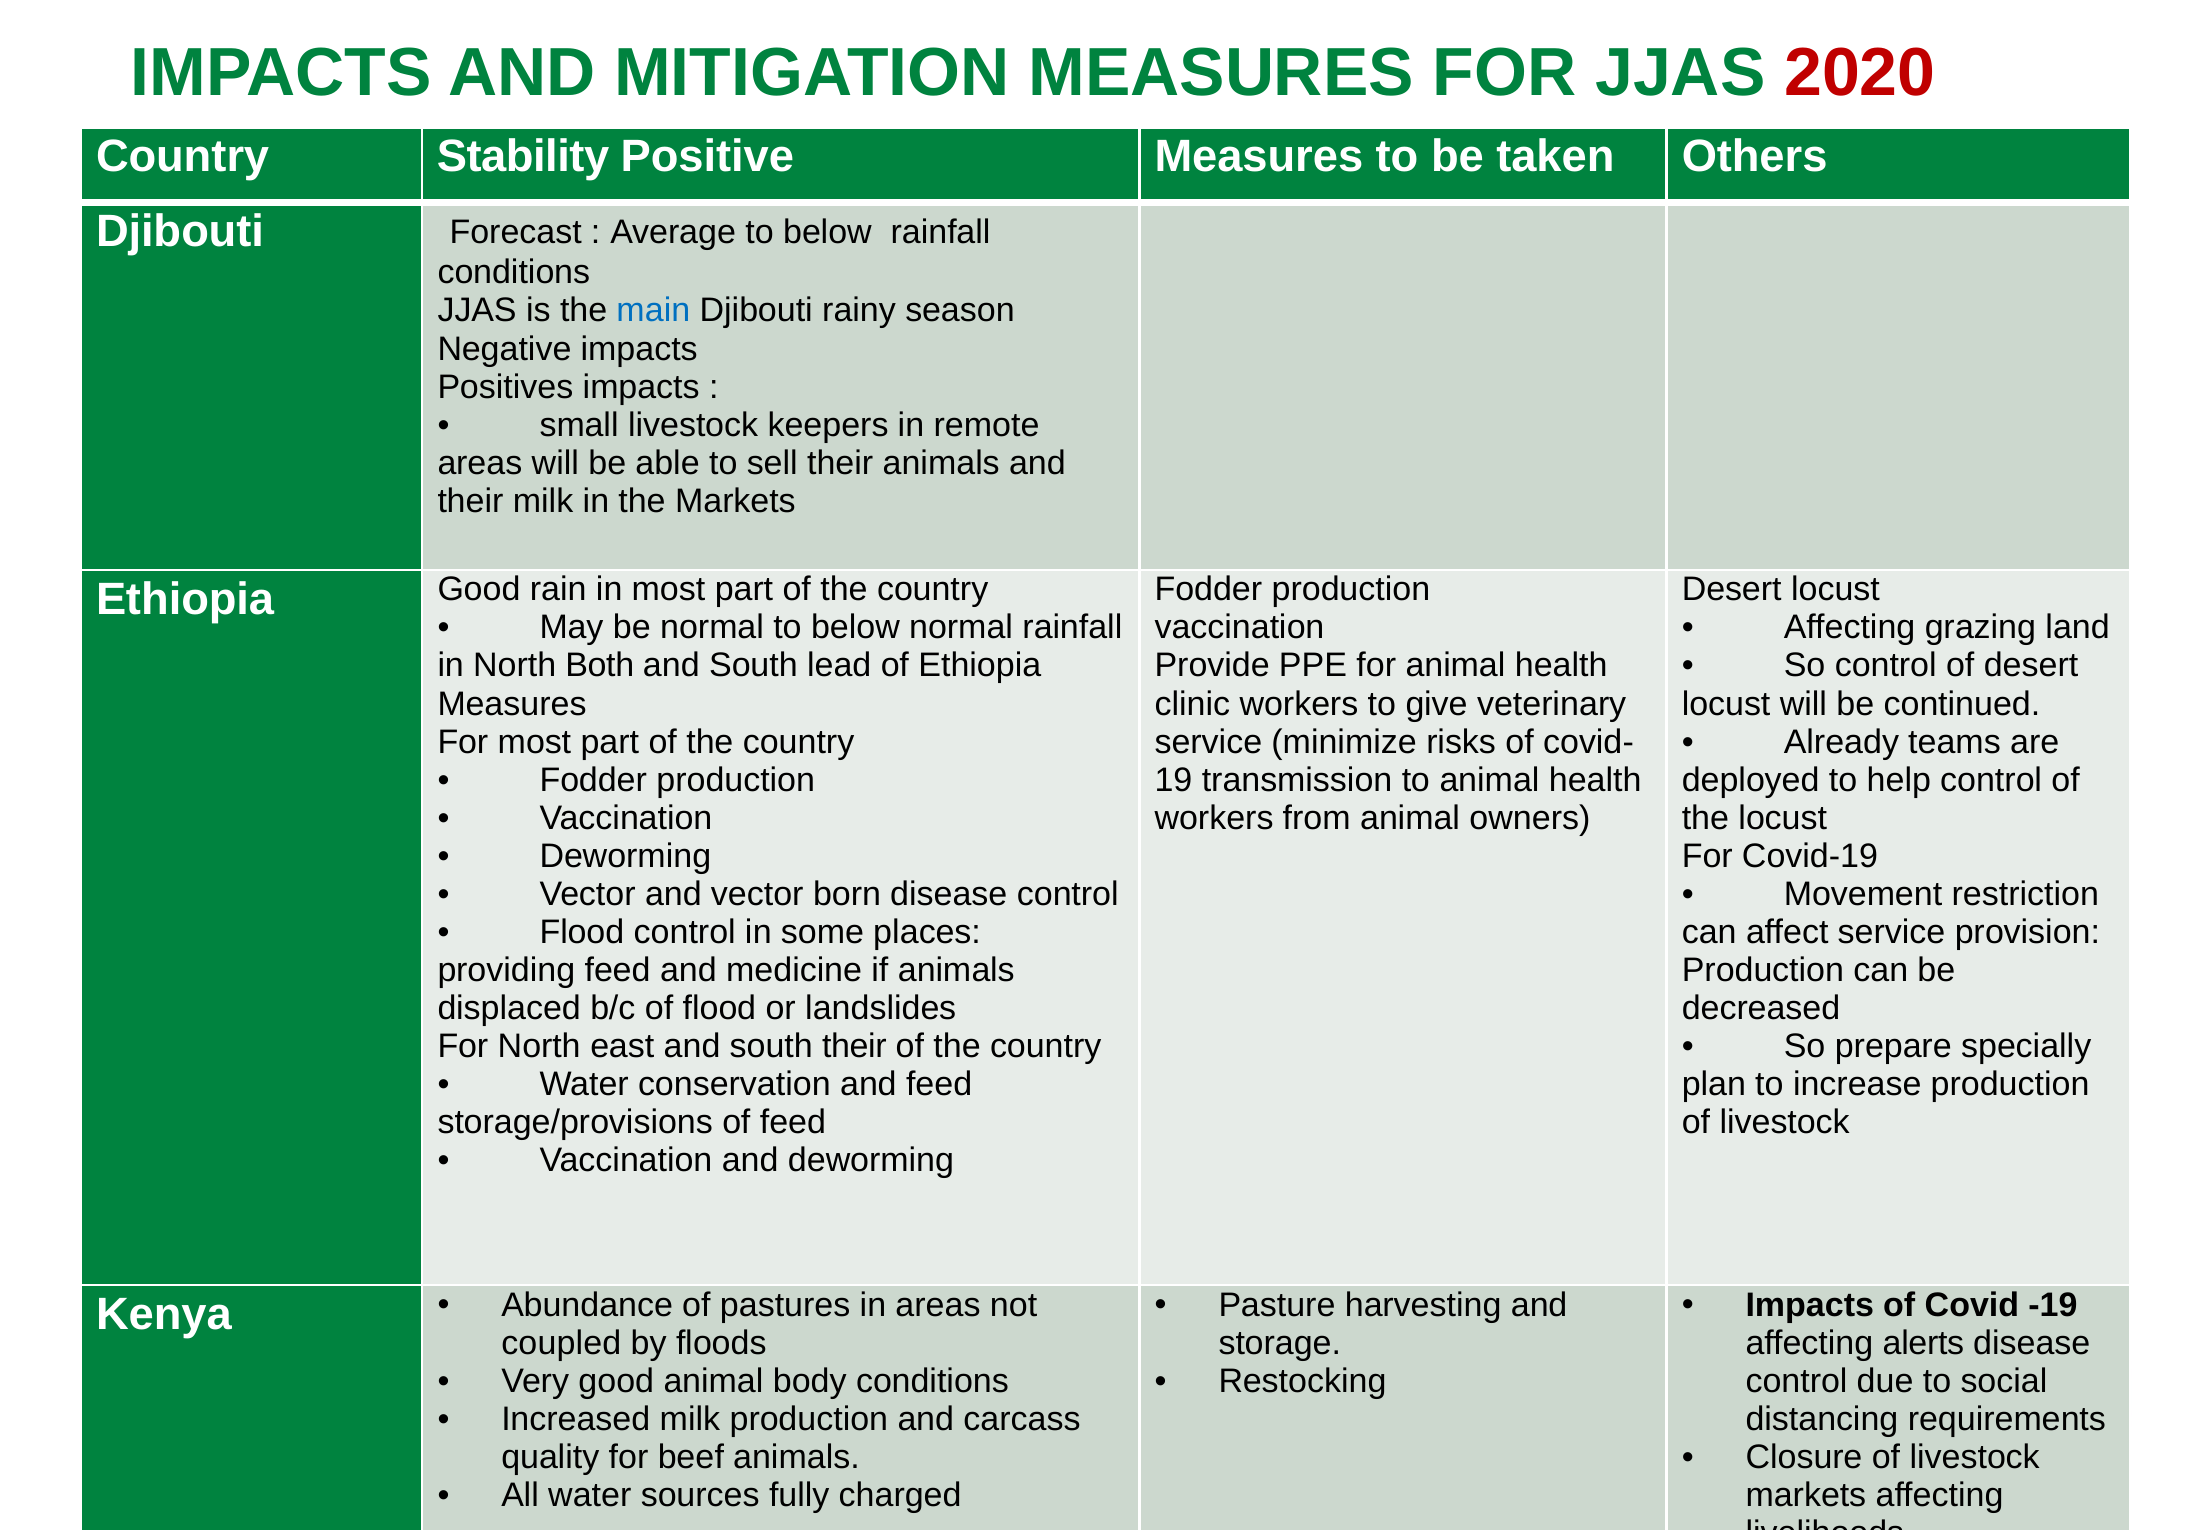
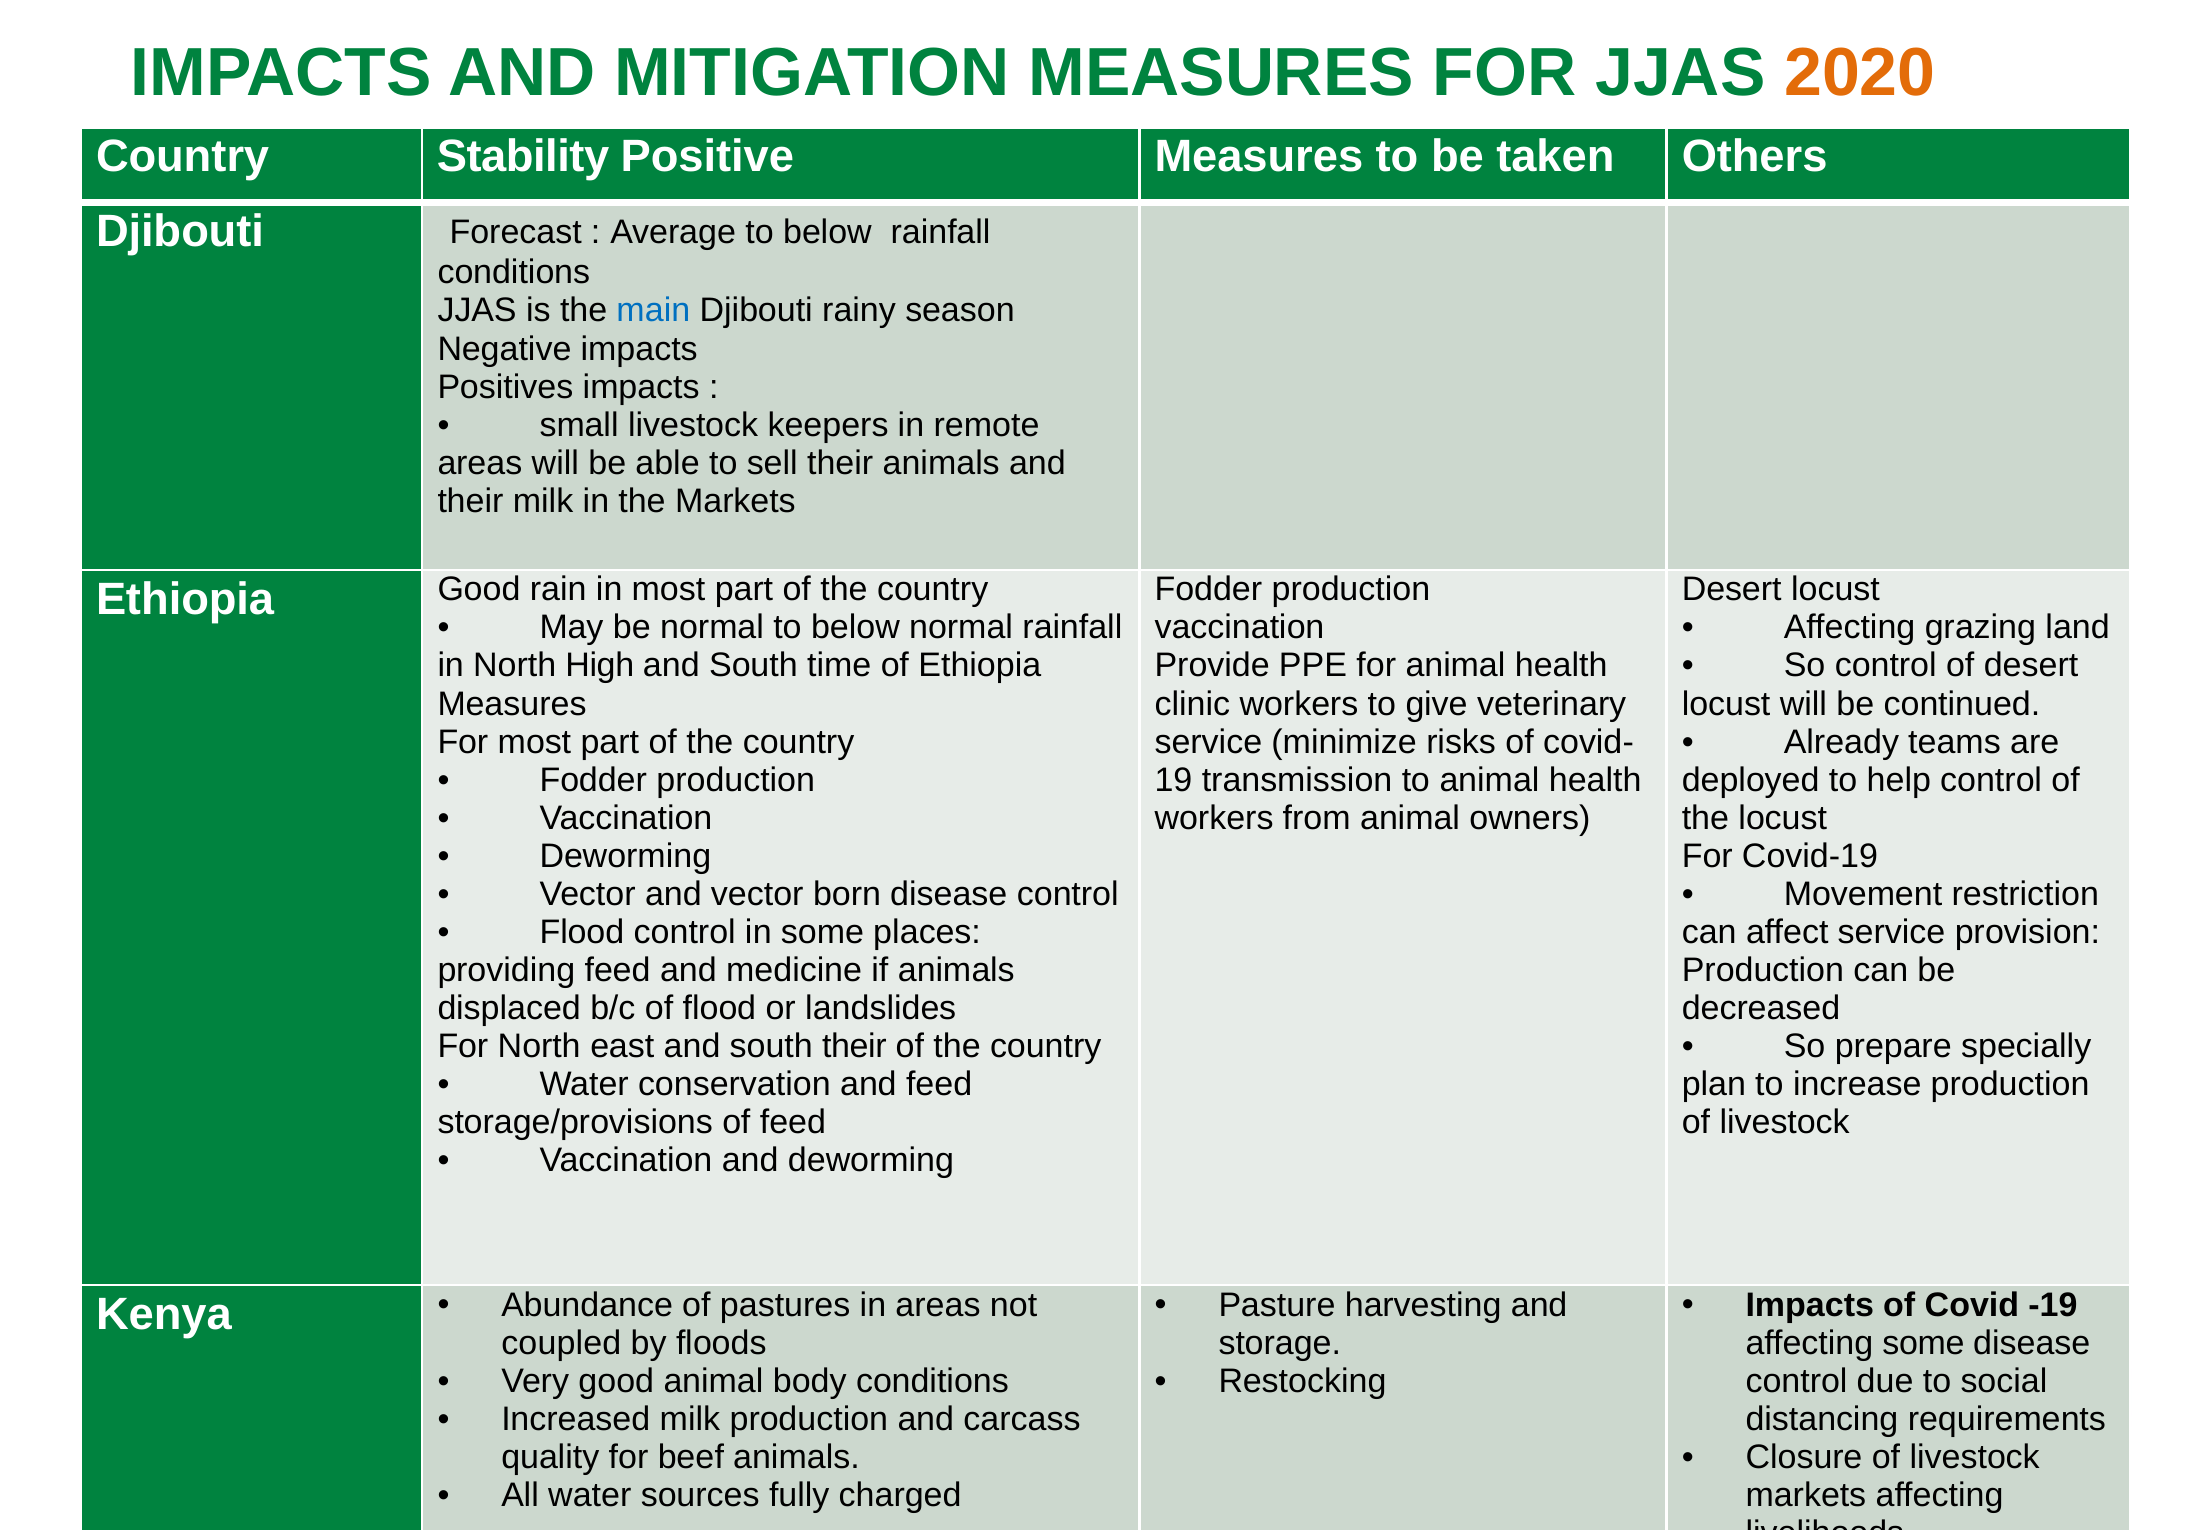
2020 colour: red -> orange (1860, 73)
Both: Both -> High (600, 666)
lead: lead -> time (839, 666)
affecting alerts: alerts -> some (1923, 1344)
